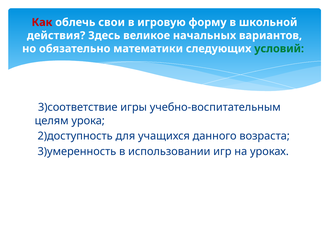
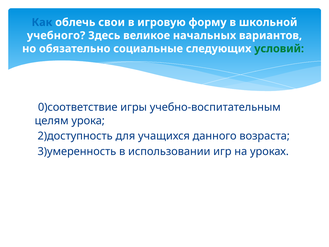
Как colour: red -> blue (42, 22)
действия: действия -> учебного (56, 35)
математики: математики -> социальные (148, 49)
3)соответствие: 3)соответствие -> 0)соответствие (78, 107)
